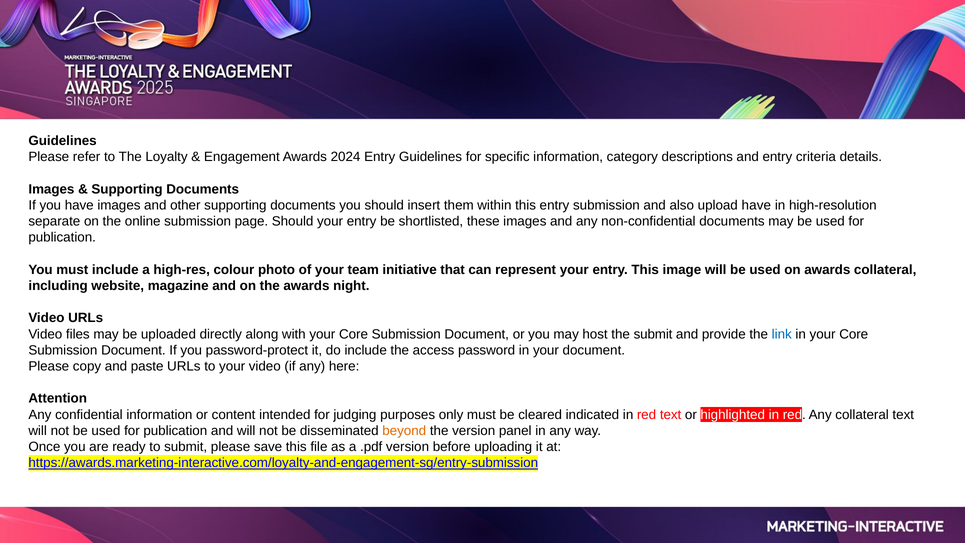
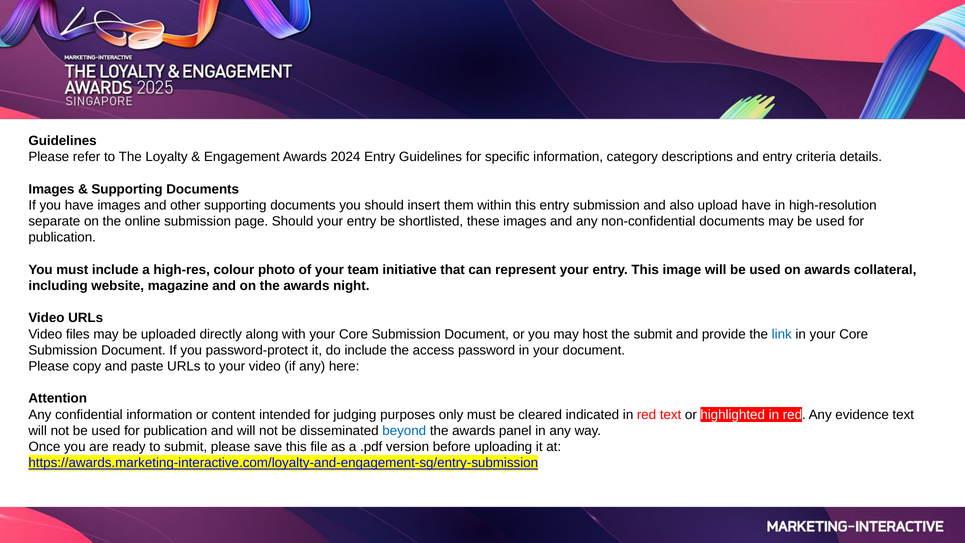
Any collateral: collateral -> evidence (862, 415)
beyond colour: orange -> blue (404, 431)
version: version -> awards (474, 431)
